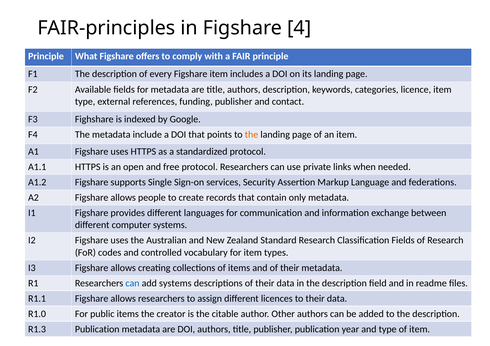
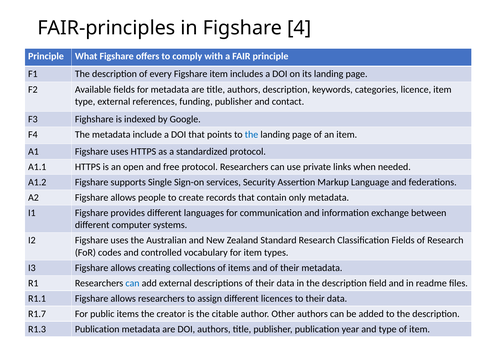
the colour: orange -> blue (252, 135)
add systems: systems -> external (175, 284)
R1.0: R1.0 -> R1.7 (37, 314)
